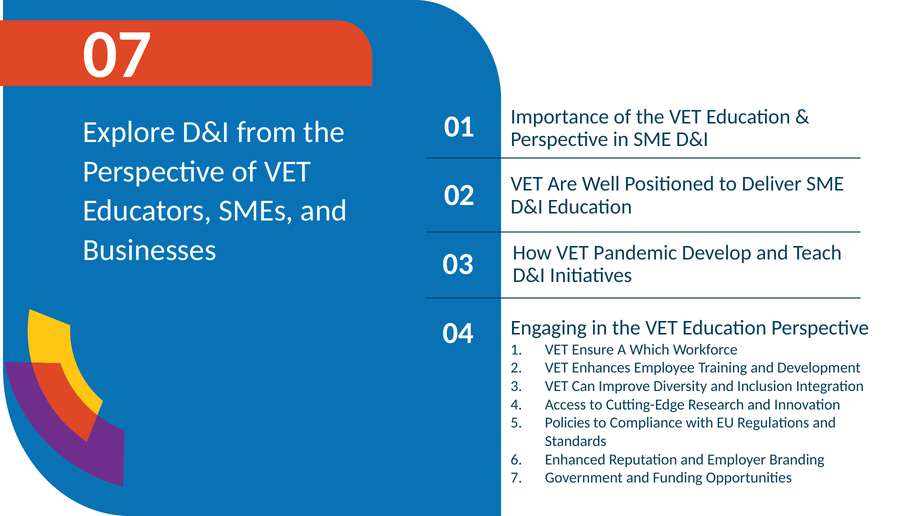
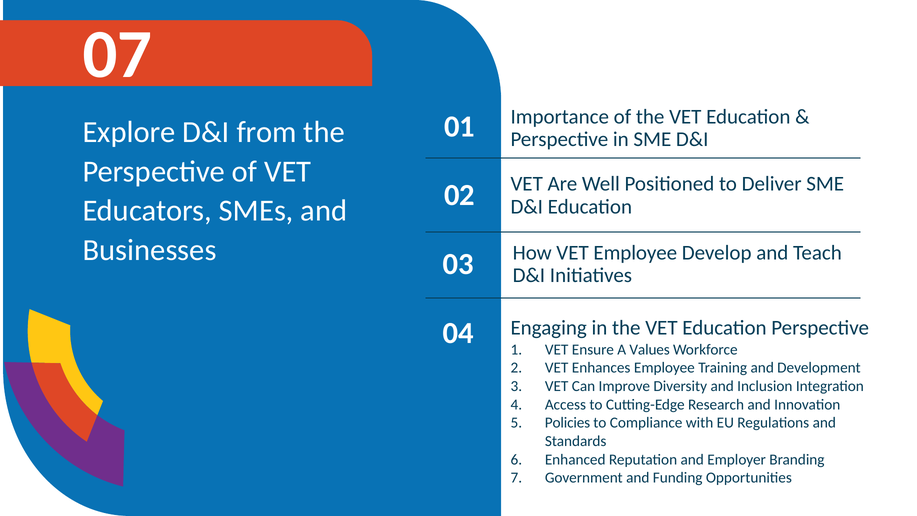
VET Pandemic: Pandemic -> Employee (635, 253)
Which: Which -> Values (650, 349)
